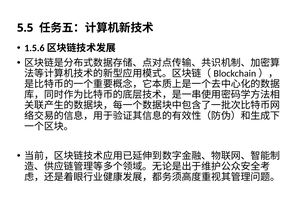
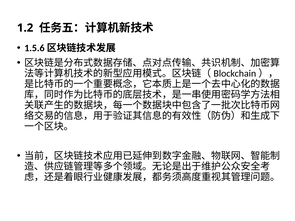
5.5: 5.5 -> 1.2 (25, 28)
